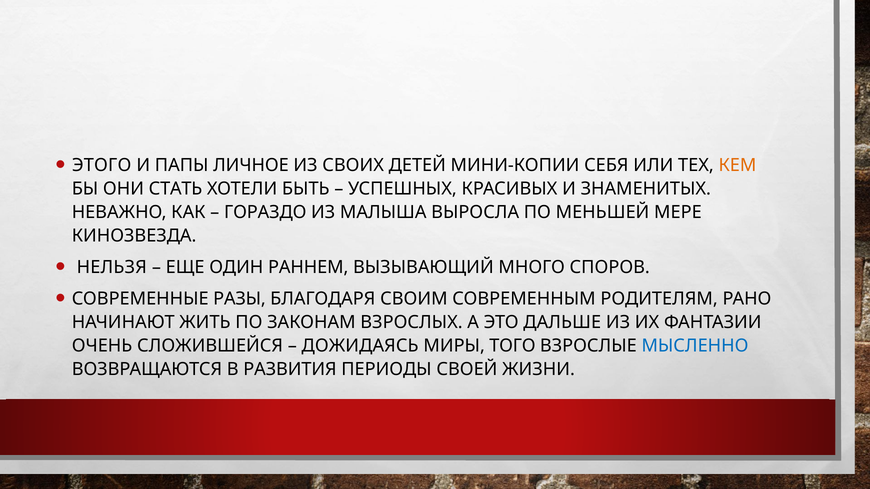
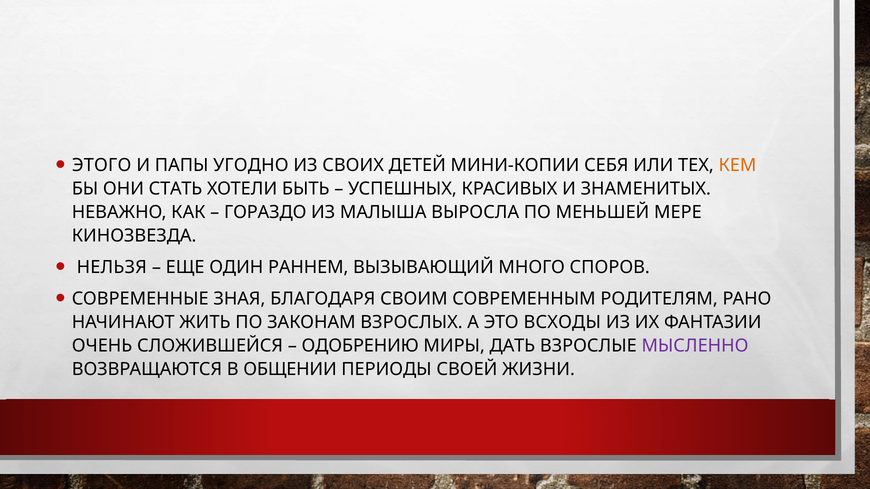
ЛИЧНОЕ: ЛИЧНОЕ -> УГОДНО (251, 165)
РАЗЫ: РАЗЫ -> ЗНАЯ (239, 299)
ДАЛЬШЕ: ДАЛЬШЕ -> ВСХОДЫ (562, 323)
ДОЖИДАЯСЬ: ДОЖИДАЯСЬ -> ОДОБРЕНИЮ (360, 346)
ТОГО: ТОГО -> ДАТЬ (512, 346)
МЫСЛЕННО colour: blue -> purple (695, 346)
РАЗВИТИЯ: РАЗВИТИЯ -> ОБЩЕНИИ (290, 370)
